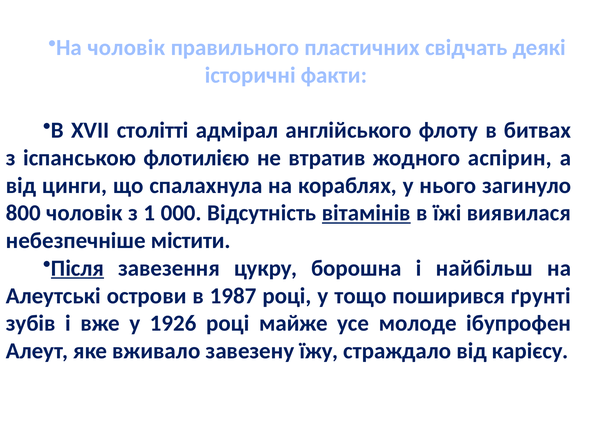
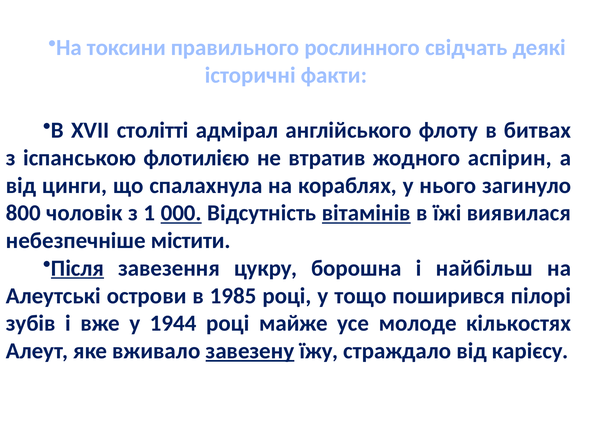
На чоловік: чоловік -> токсини (126, 48)
пластичних: пластичних -> рослинного (362, 48)
000 underline: none -> present (181, 213)
1987: 1987 -> 1985 (233, 296)
ґрунті: ґрунті -> пілорі (541, 296)
1926: 1926 -> 1944 (173, 324)
ібупрофен: ібупрофен -> кількостях (519, 324)
завезену underline: none -> present (250, 351)
